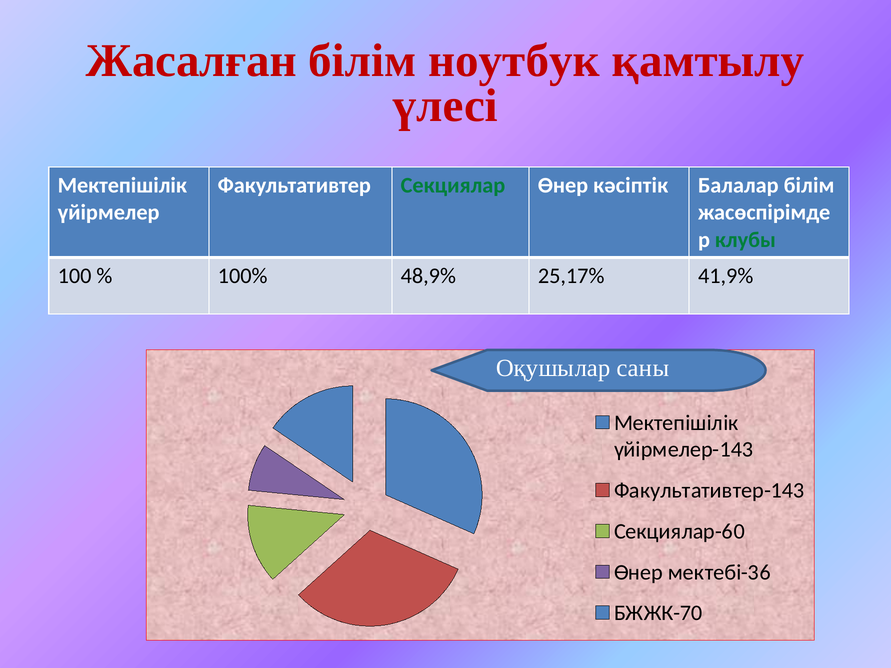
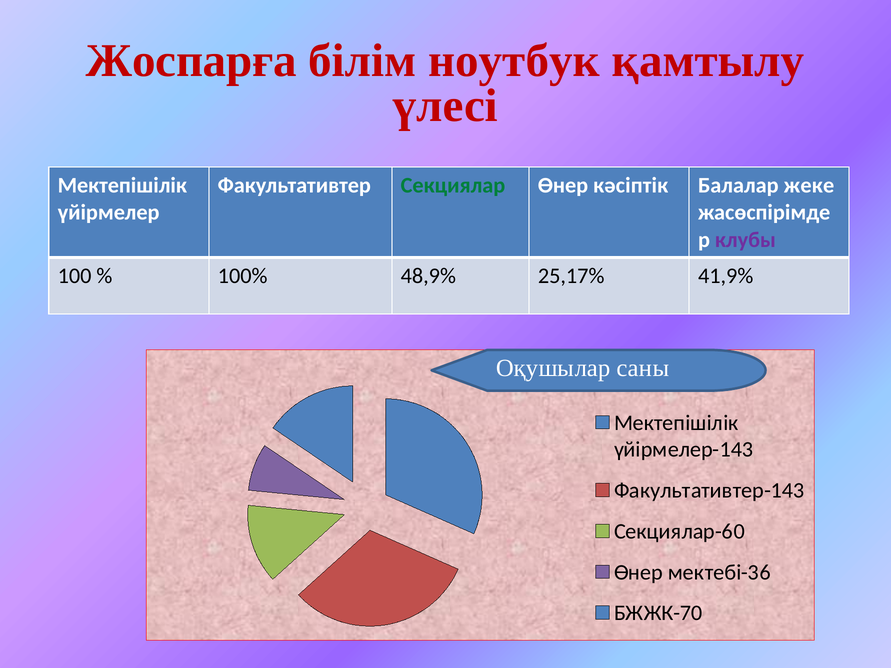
Жасалған: Жасалған -> Жоспарға (191, 61)
Балалар білім: білім -> жеке (809, 185)
клубы colour: green -> purple (745, 240)
